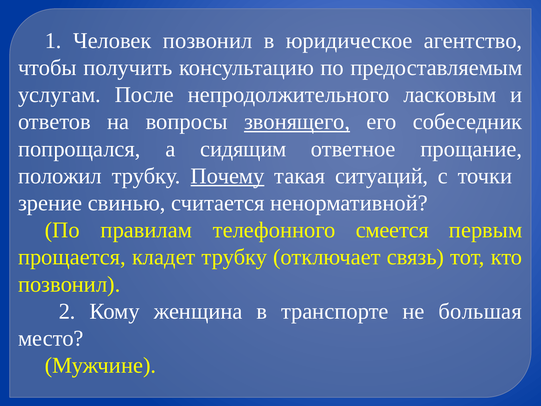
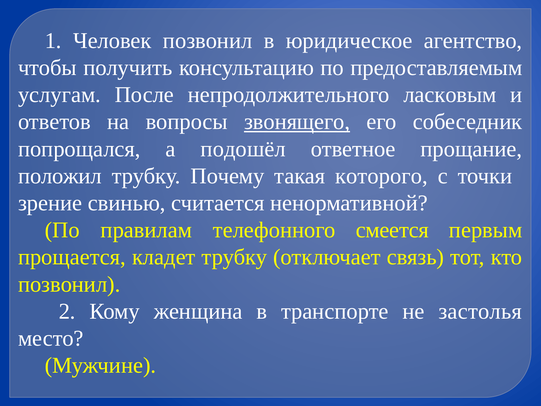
сидящим: сидящим -> подошёл (243, 149)
Почему underline: present -> none (227, 176)
ситуаций: ситуаций -> которого (381, 176)
большая: большая -> застолья (480, 311)
